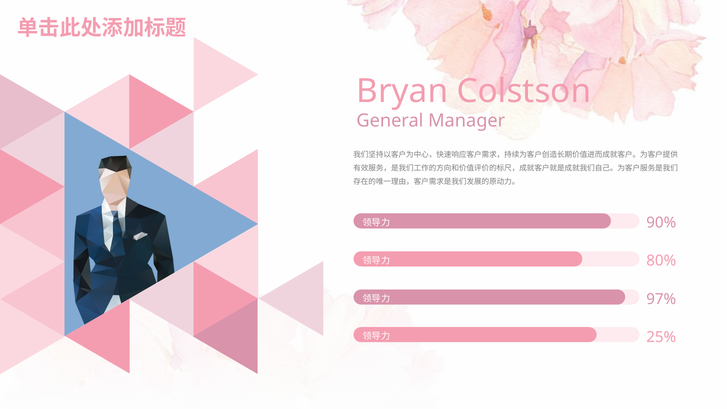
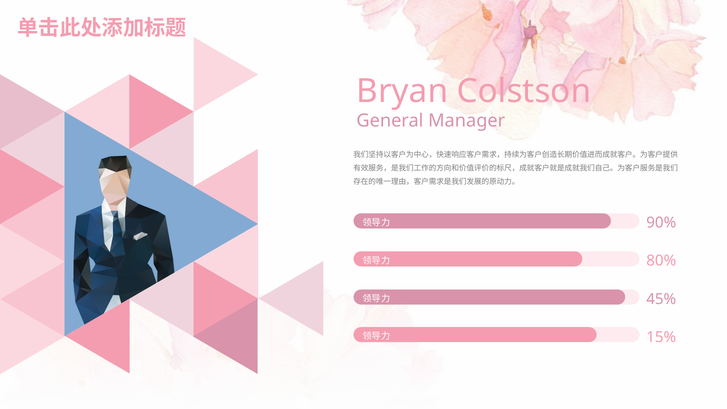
97%: 97% -> 45% (661, 299)
25%: 25% -> 15% (661, 337)
